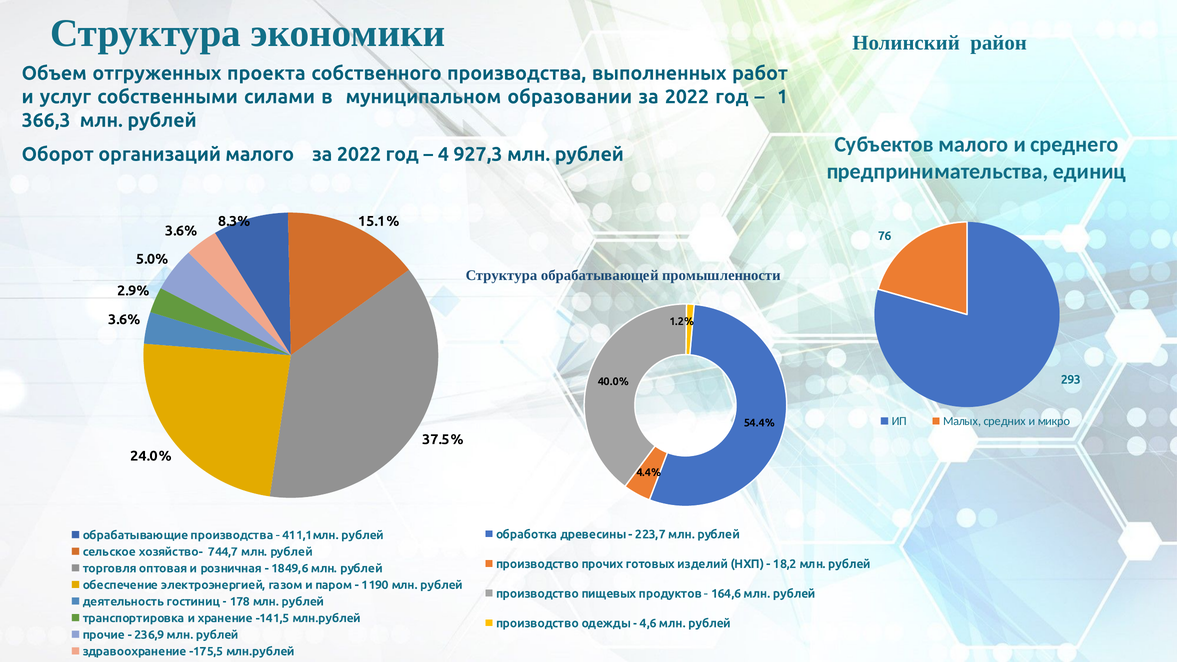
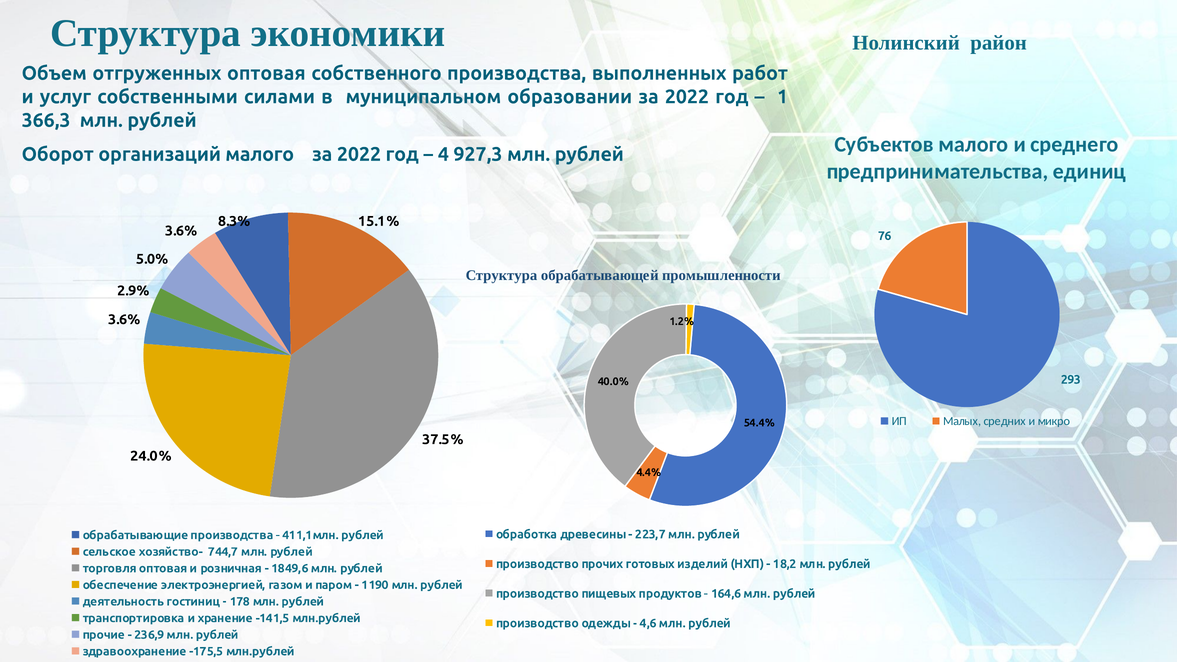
отгруженных проекта: проекта -> оптовая (266, 73)
